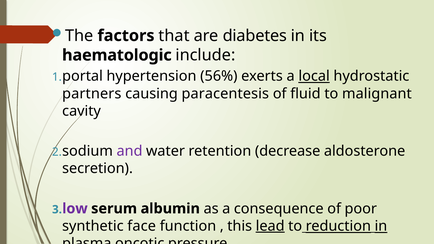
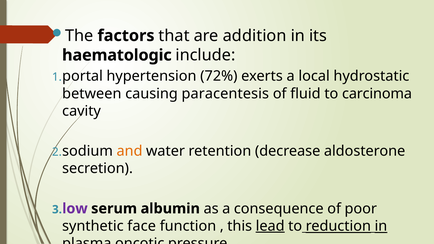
diabetes: diabetes -> addition (255, 36)
56%: 56% -> 72% (219, 76)
local underline: present -> none (314, 76)
partners: partners -> between (92, 94)
malignant: malignant -> carcinoma (377, 94)
and colour: purple -> orange (130, 151)
